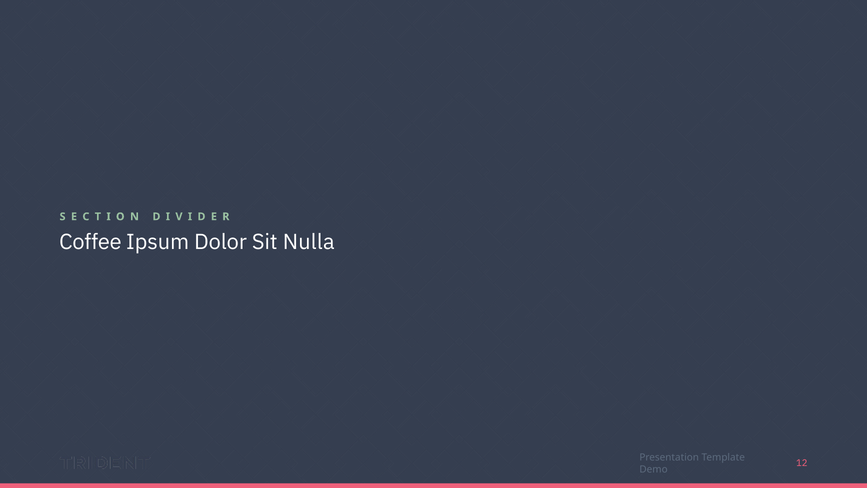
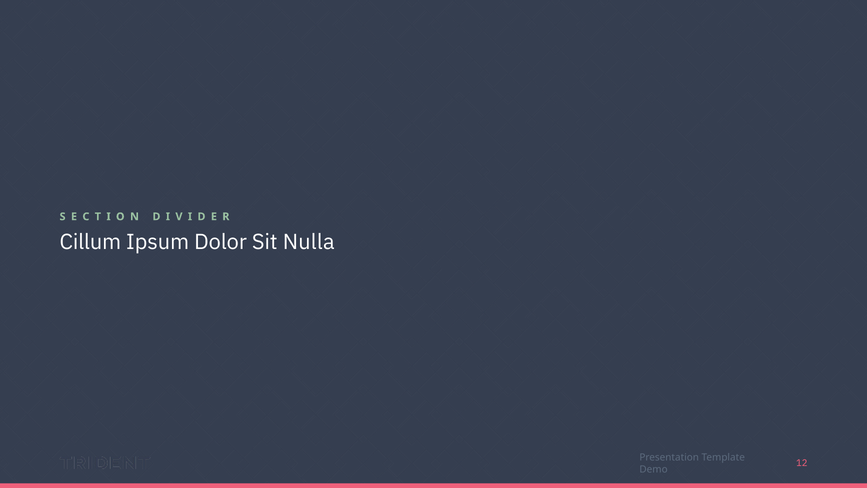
Coffee: Coffee -> Cillum (90, 242)
